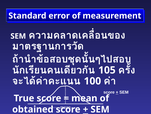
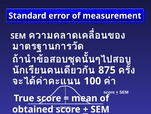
105: 105 -> 875 (107, 70)
